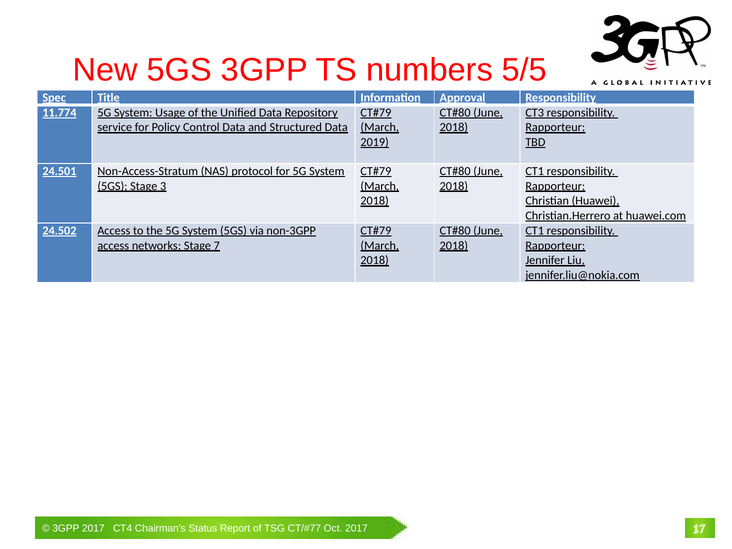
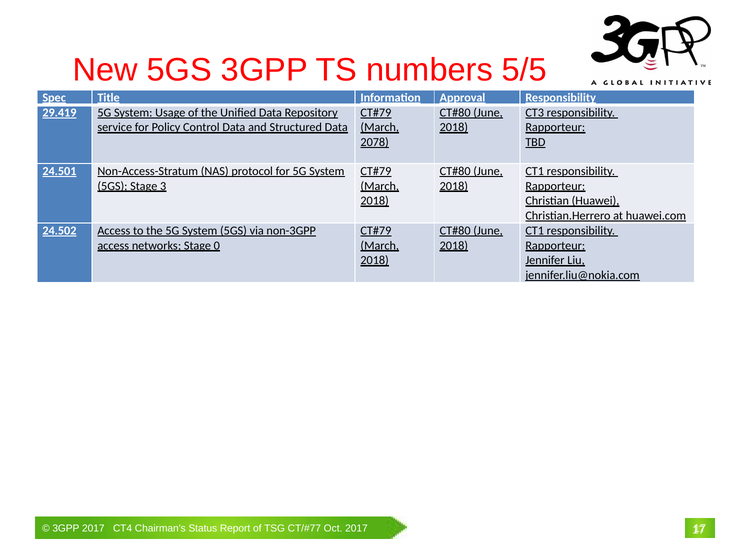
11.774: 11.774 -> 29.419 (59, 113)
2019: 2019 -> 2078 (375, 142)
7: 7 -> 0 (217, 245)
